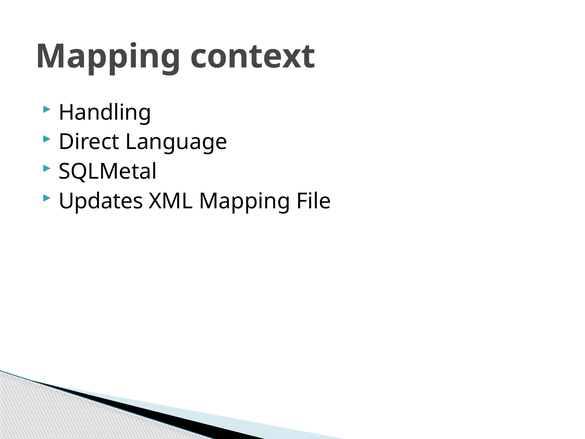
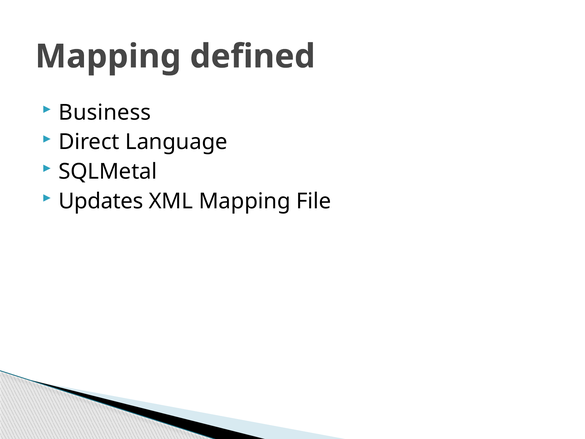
context: context -> defined (253, 56)
Handling: Handling -> Business (105, 112)
